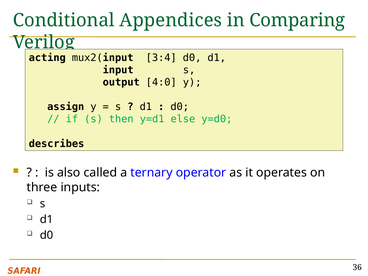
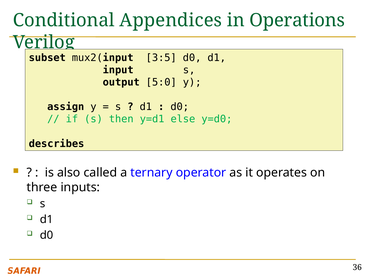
Comparing: Comparing -> Operations (297, 20)
acting: acting -> subset (47, 58)
3:4: 3:4 -> 3:5 (161, 58)
4:0: 4:0 -> 5:0 (161, 82)
